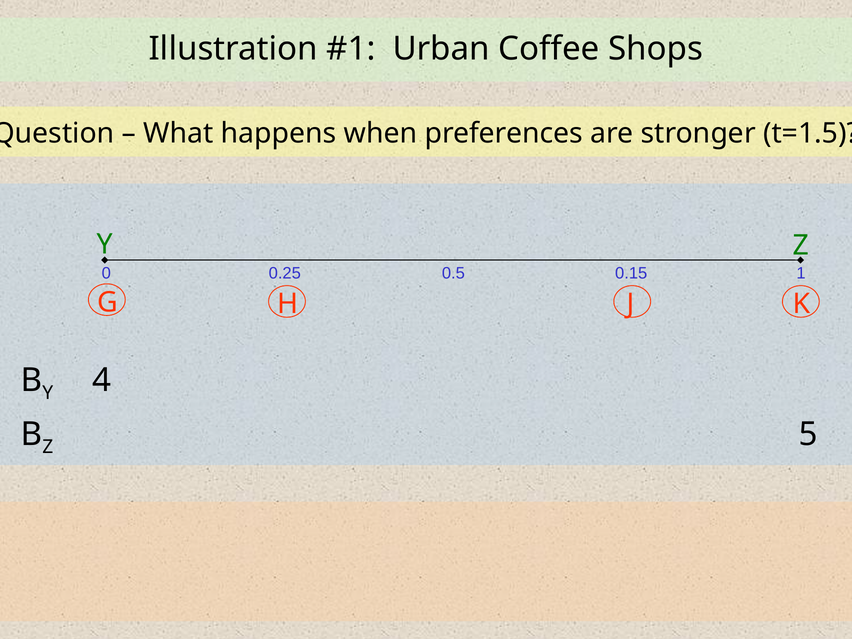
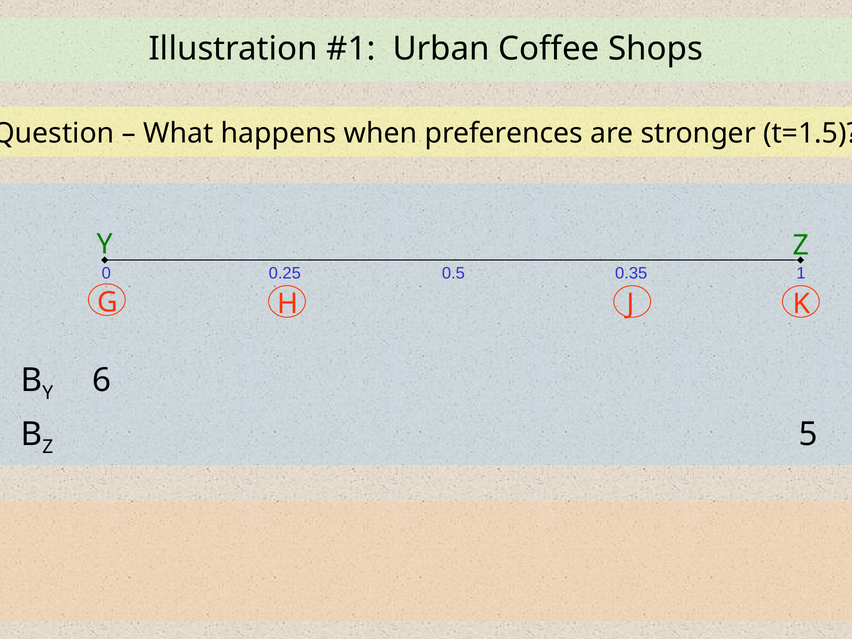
0.15: 0.15 -> 0.35 (631, 273)
4: 4 -> 6 (102, 380)
